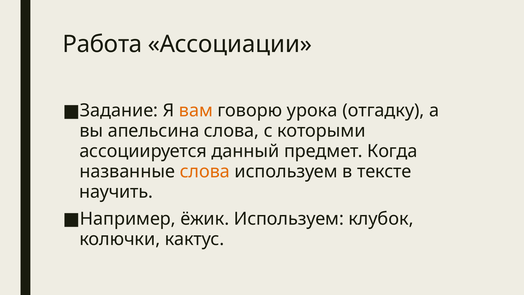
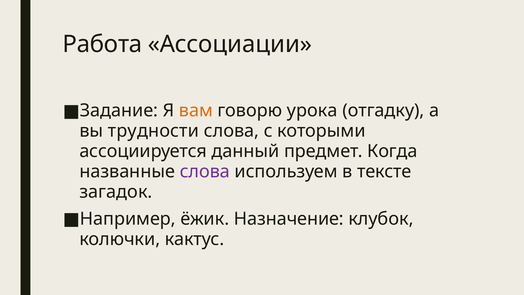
апельсина: апельсина -> трудности (153, 131)
слова colour: orange -> purple (205, 171)
научить: научить -> загадок (116, 192)
ёжик Используем: Используем -> Назначение (289, 219)
